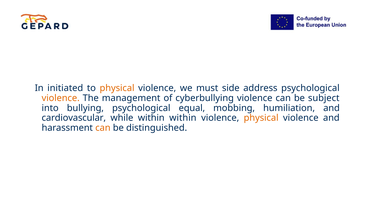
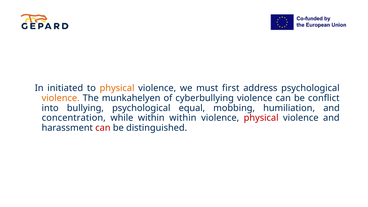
side: side -> first (231, 88)
management: management -> munkahelyen (131, 98)
subject: subject -> conflict (324, 98)
cardiovascular: cardiovascular -> concentration (74, 118)
physical colour: orange -> red (261, 118)
can colour: orange -> red (103, 128)
